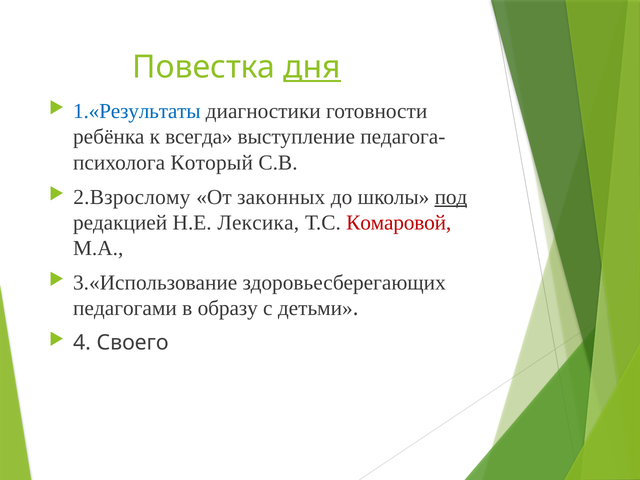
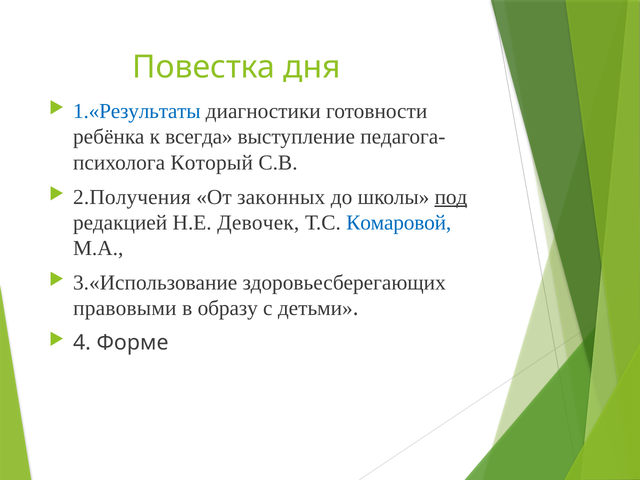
дня underline: present -> none (312, 67)
2.Взрослому: 2.Взрослому -> 2.Получения (132, 197)
Лексика: Лексика -> Девочек (258, 223)
Комаровой colour: red -> blue (399, 223)
педагогами: педагогами -> правовыми (125, 308)
Своего: Своего -> Форме (132, 343)
